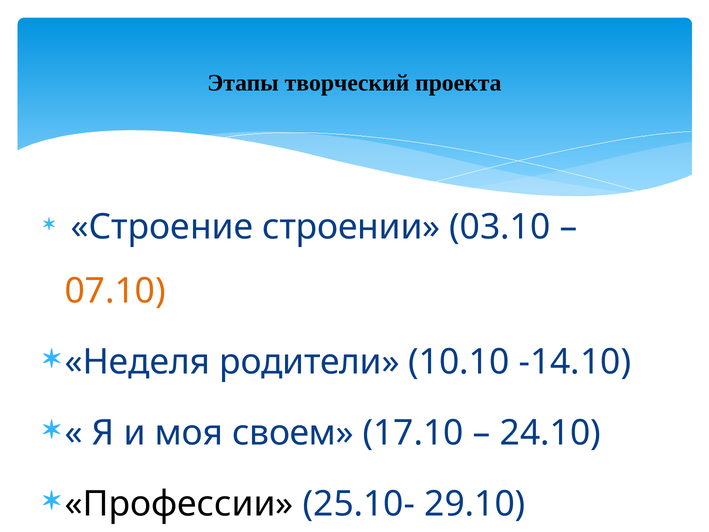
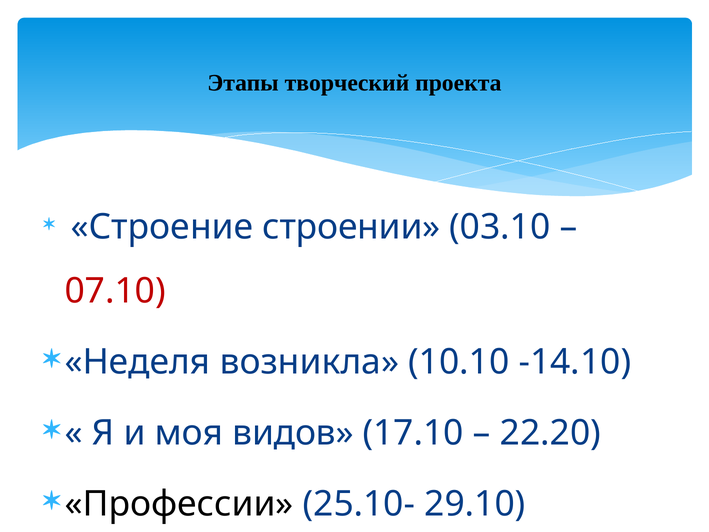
07.10 colour: orange -> red (115, 291)
родители: родители -> возникла (309, 362)
своем: своем -> видов (293, 433)
24.10: 24.10 -> 22.20 (550, 433)
